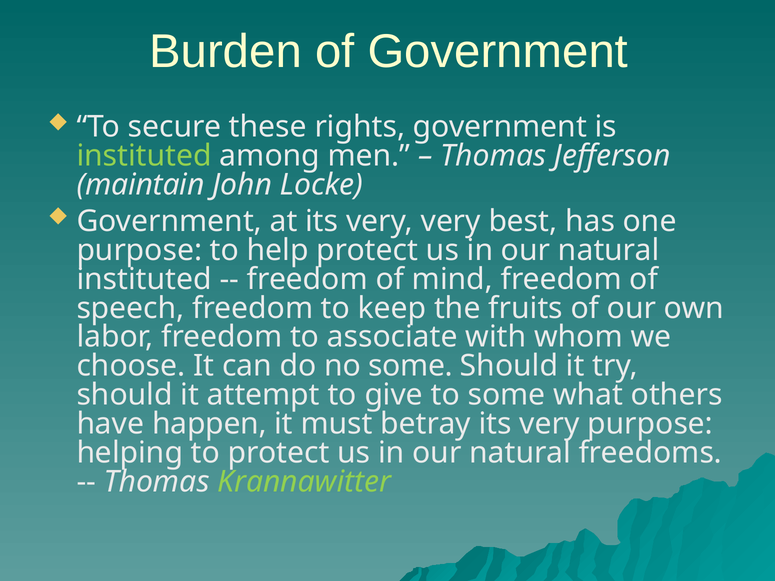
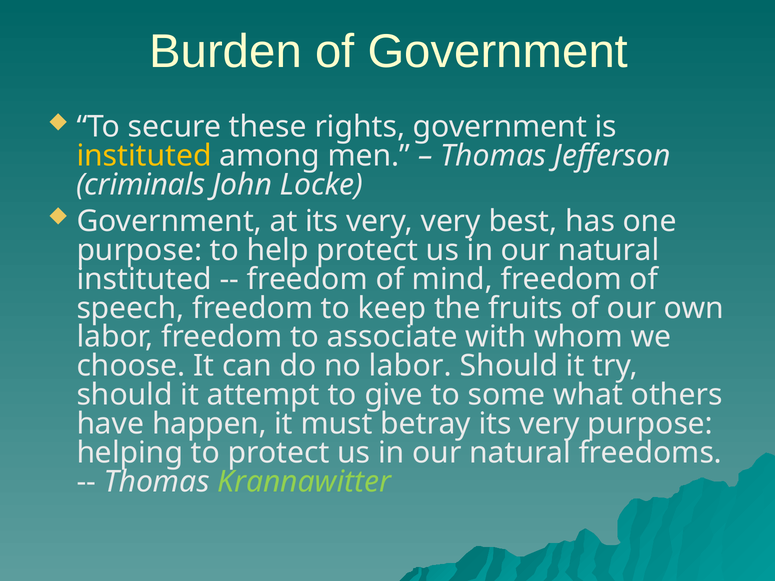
instituted colour: light green -> yellow (144, 156)
maintain: maintain -> criminals (141, 185)
no some: some -> labor (410, 366)
